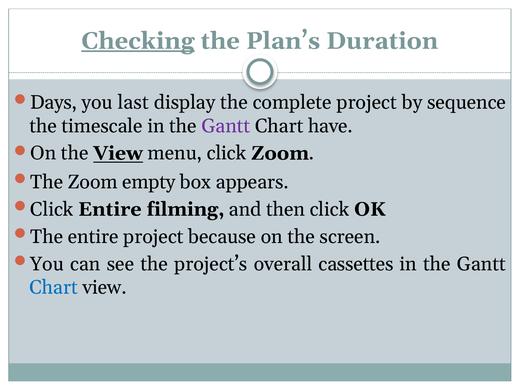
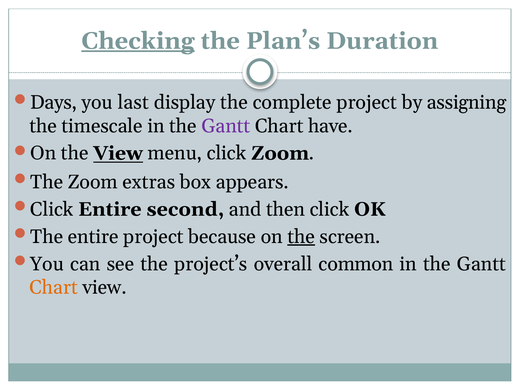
sequence: sequence -> assigning (467, 102)
empty: empty -> extras (149, 182)
filming: filming -> second (185, 209)
the underline: none -> present (301, 237)
cassettes: cassettes -> common (356, 264)
Chart colour: blue -> orange (54, 287)
